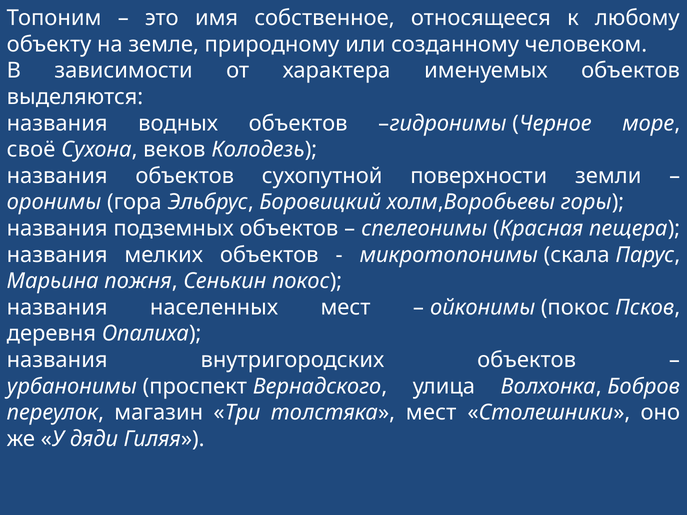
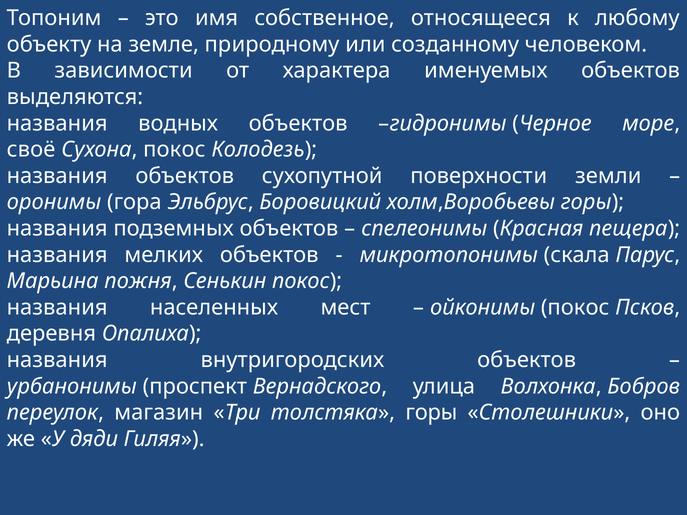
Сухона веков: веков -> покос (174, 150)
толстяка мест: мест -> горы (431, 413)
